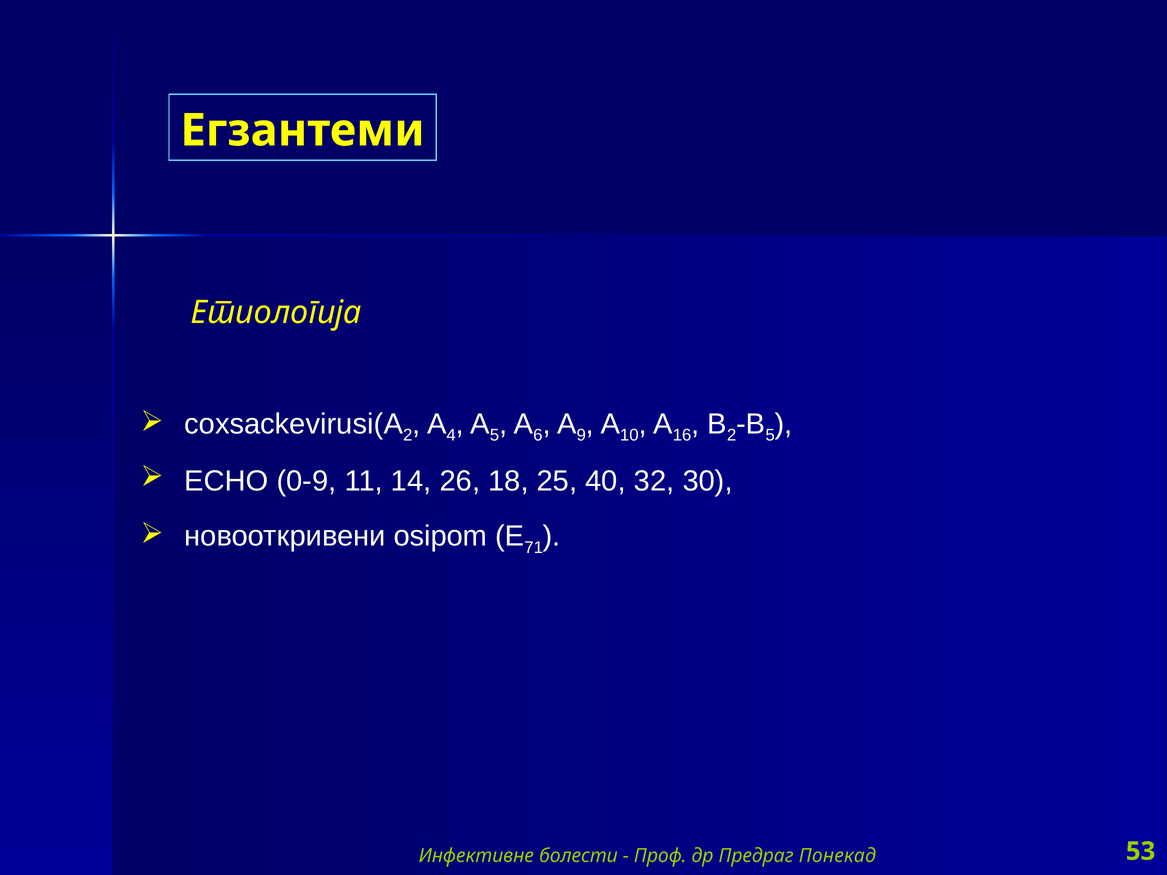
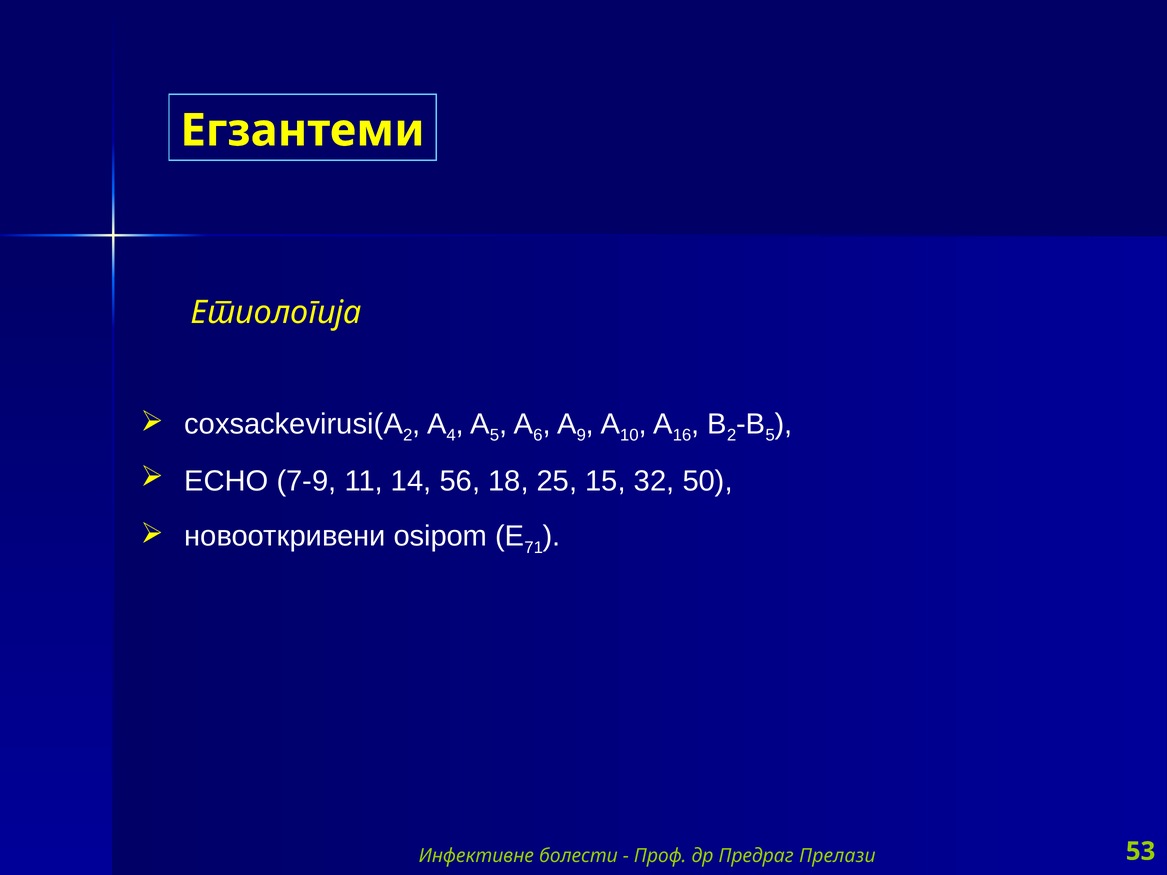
0-9: 0-9 -> 7-9 (307, 481)
26: 26 -> 56 (460, 481)
40: 40 -> 15 (606, 481)
30: 30 -> 50 (708, 481)
Понекад: Понекад -> Прелази (837, 856)
